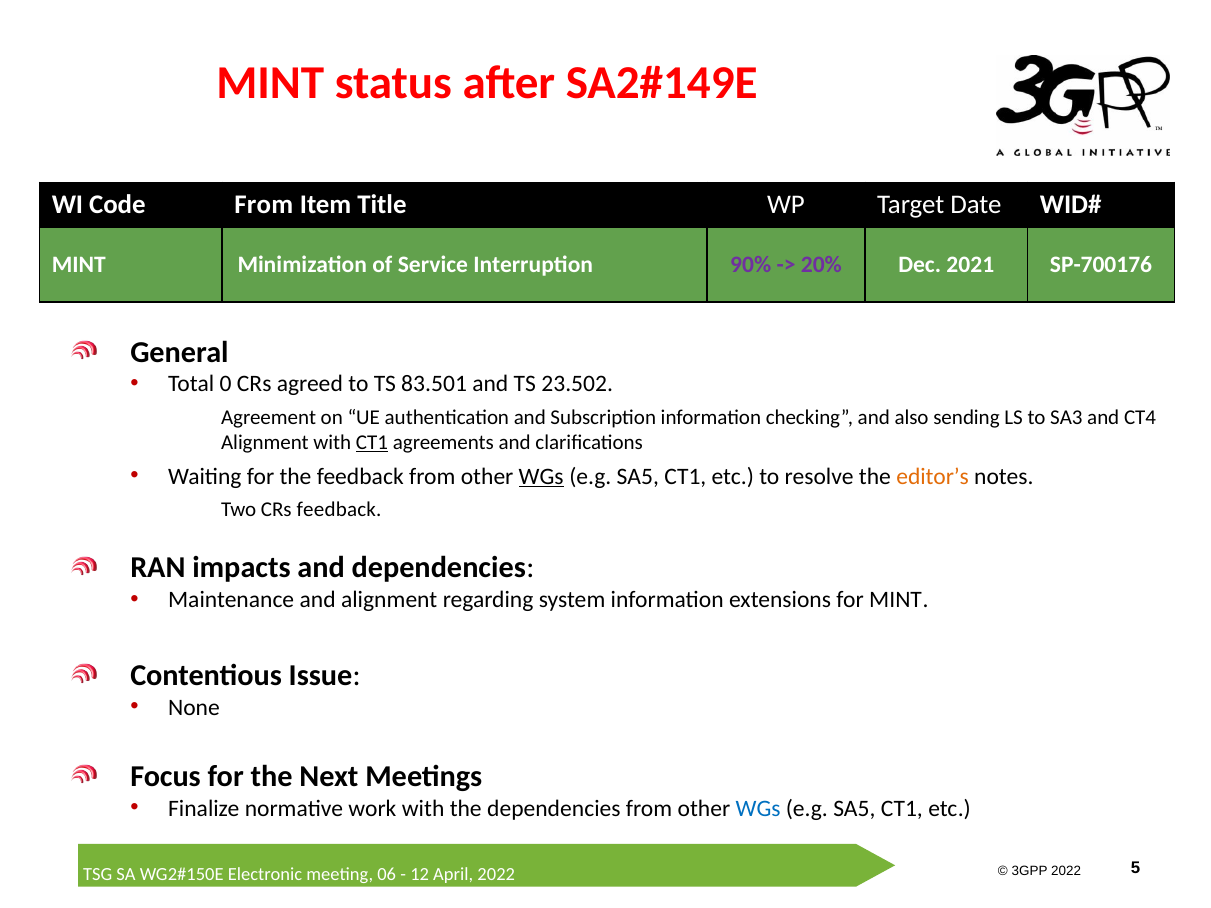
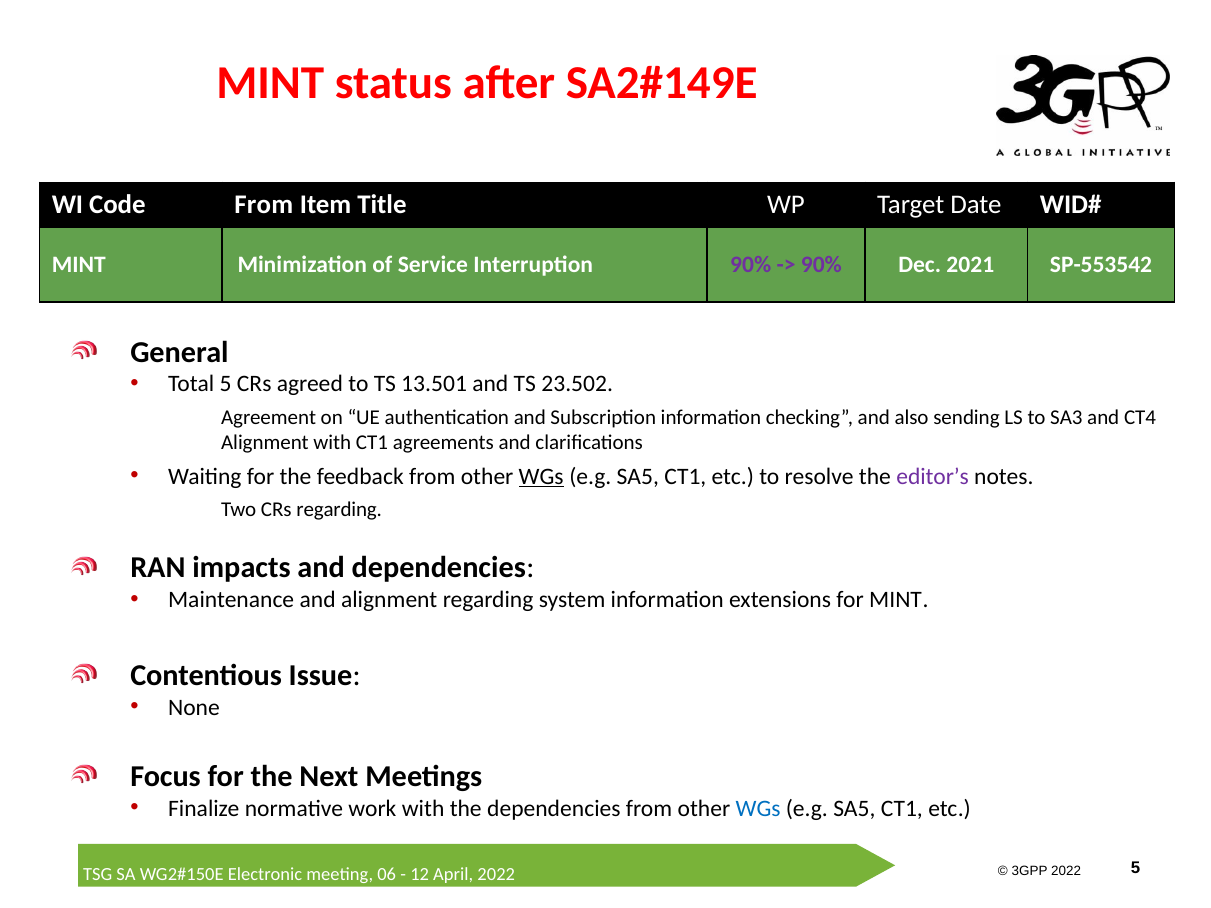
20%: 20% -> 90% (821, 265)
SP-700176: SP-700176 -> SP-553542 (1101, 265)
Total 0: 0 -> 5 (226, 384)
83.501: 83.501 -> 13.501 (434, 384)
CT1 underline: present -> none (372, 443)
editor’s colour: orange -> purple (933, 476)
CRs feedback: feedback -> regarding (339, 510)
